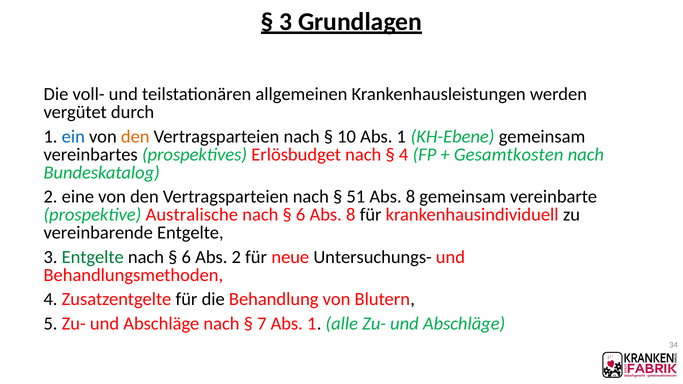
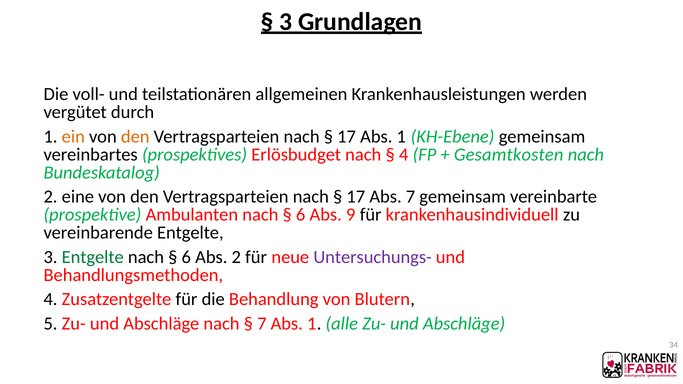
ein colour: blue -> orange (73, 137)
10: 10 -> 17 (347, 137)
51: 51 -> 17 (356, 197)
8: 8 -> 7 (410, 197)
Australische: Australische -> Ambulanten (192, 215)
6 Abs 8: 8 -> 9 (351, 215)
Untersuchungs- colour: black -> purple (373, 257)
